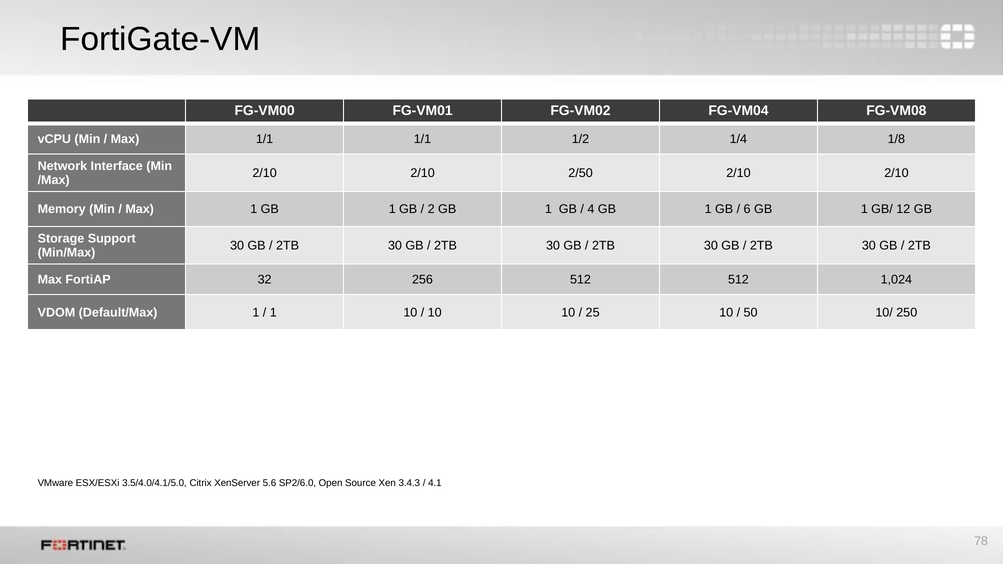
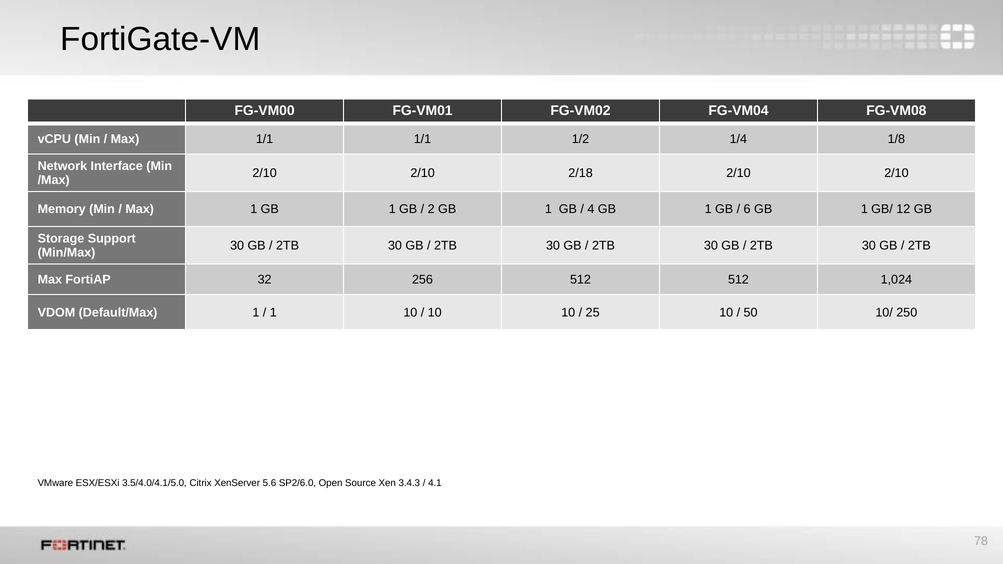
2/50: 2/50 -> 2/18 (581, 173)
